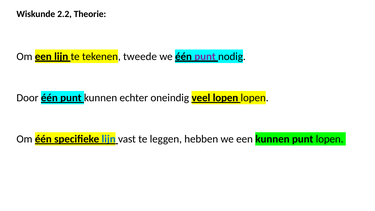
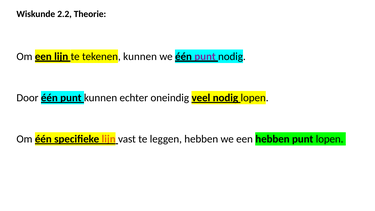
tekenen tweede: tweede -> kunnen (140, 56)
veel lopen: lopen -> nodig (225, 98)
lijn colour: blue -> orange (109, 139)
een kunnen: kunnen -> hebben (272, 139)
